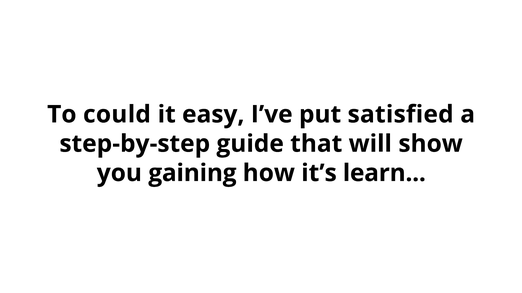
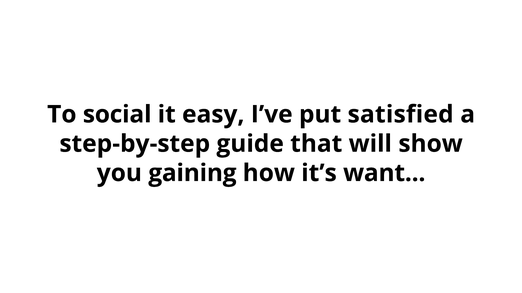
could: could -> social (117, 115)
learn: learn -> want (384, 173)
